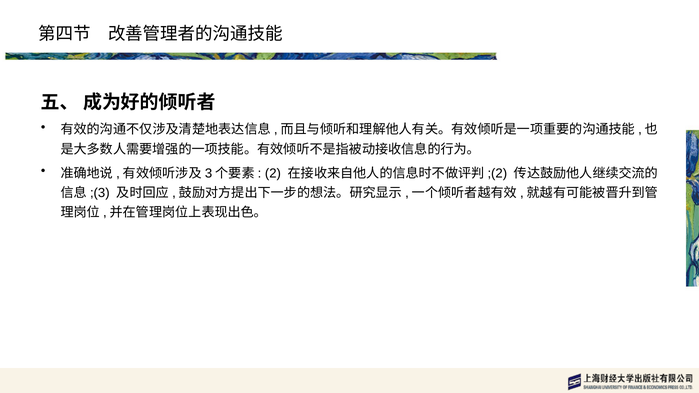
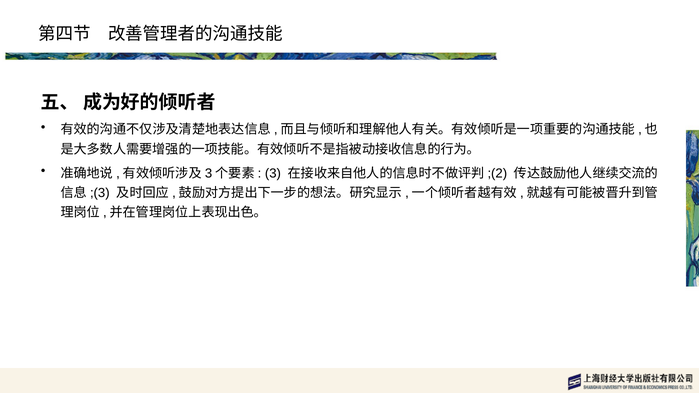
2: 2 -> 3 (273, 173)
